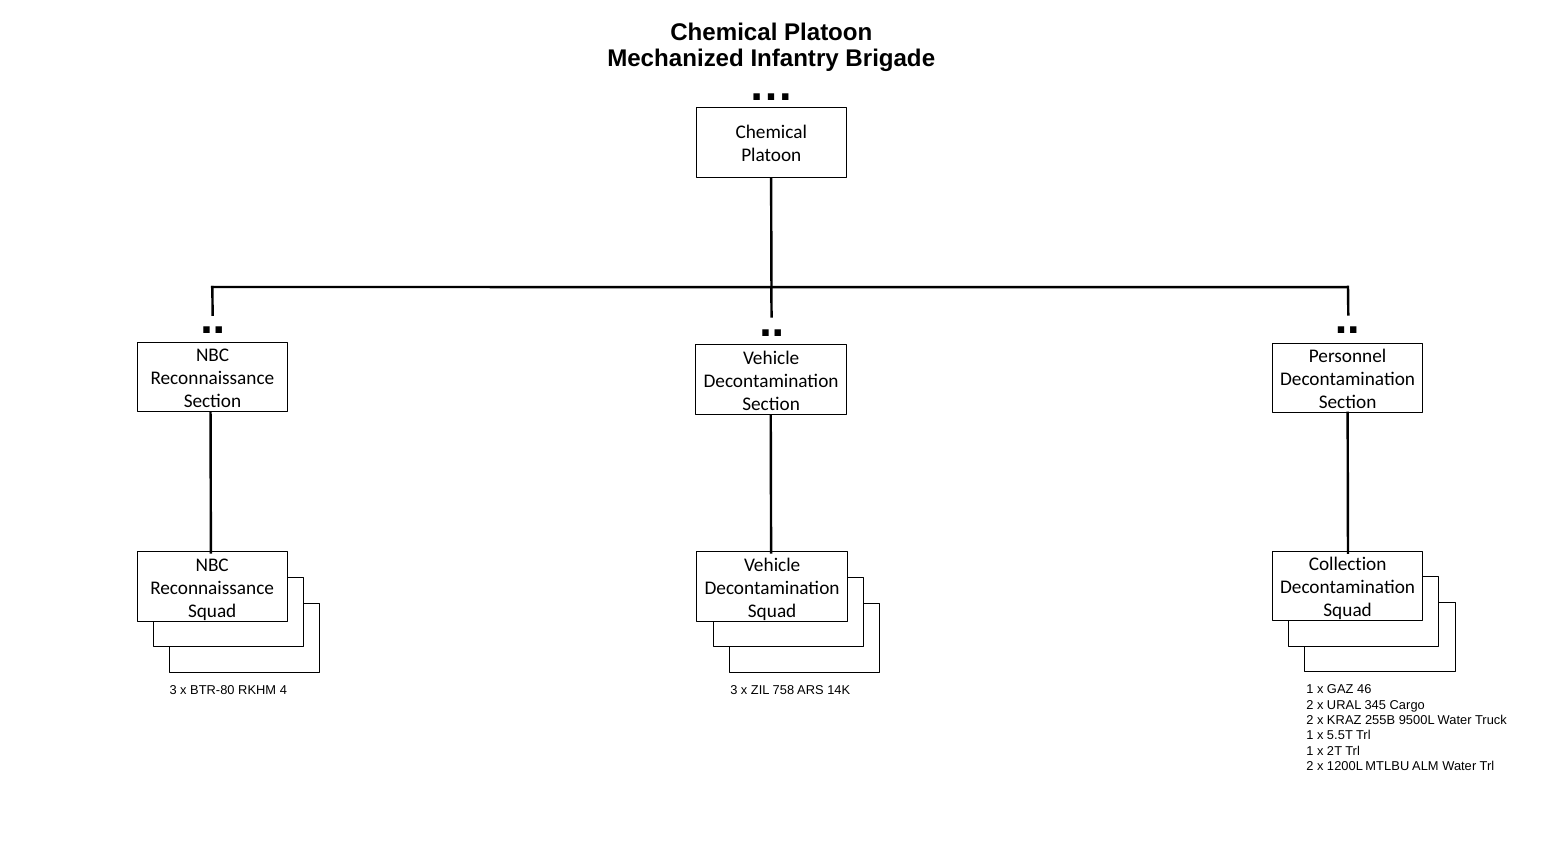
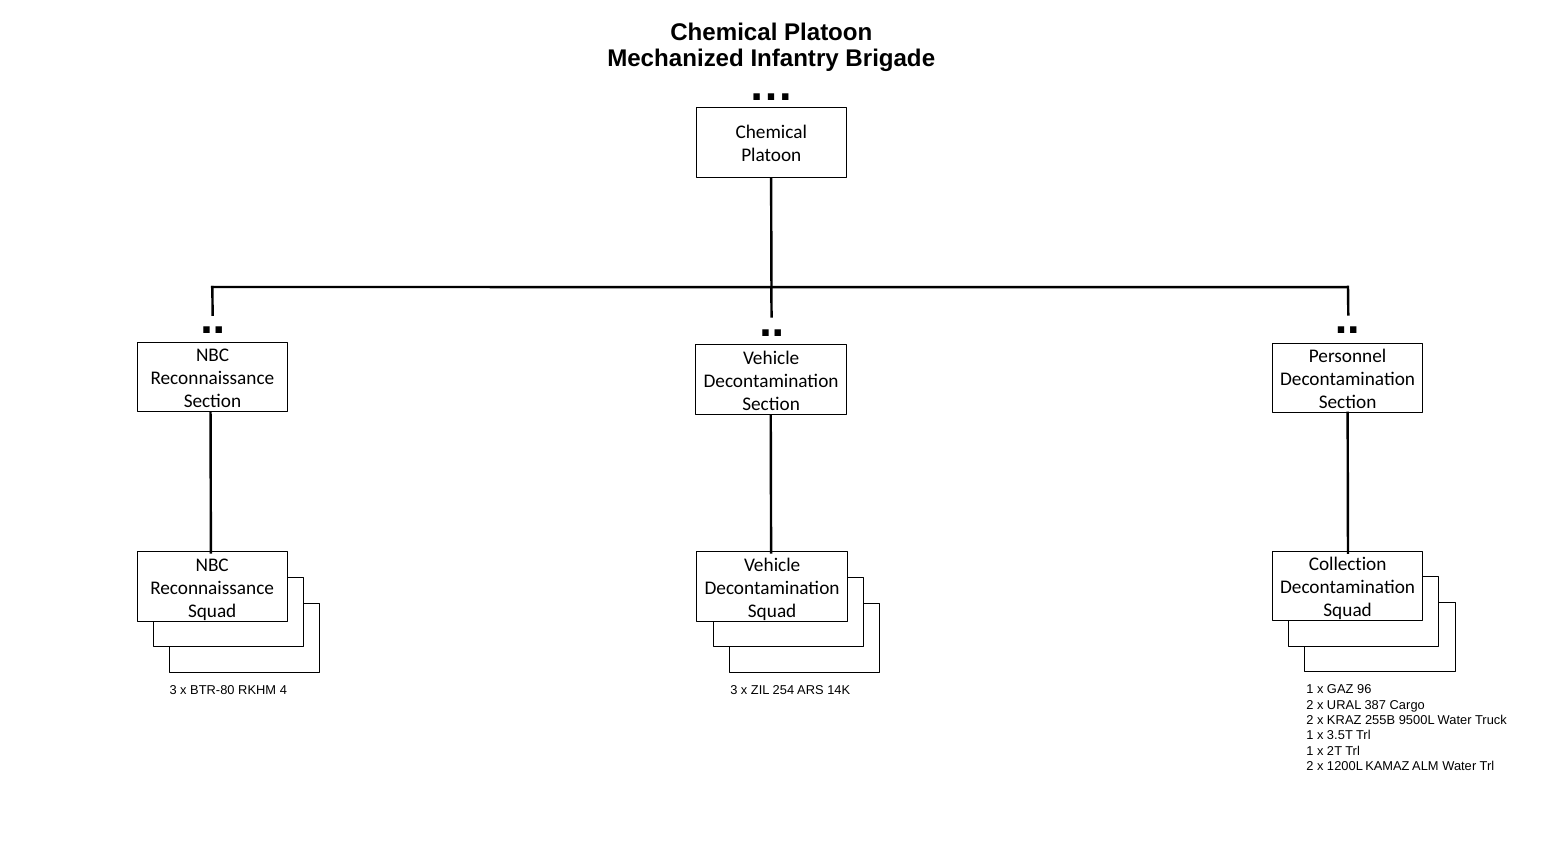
46: 46 -> 96 (1364, 689)
758: 758 -> 254 (783, 690)
345: 345 -> 387 (1375, 705)
5.5T: 5.5T -> 3.5T (1340, 736)
MTLBU: MTLBU -> KAMAZ (1387, 766)
